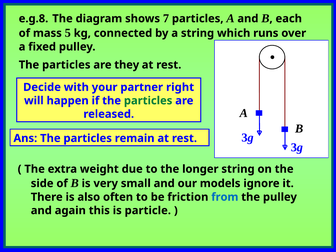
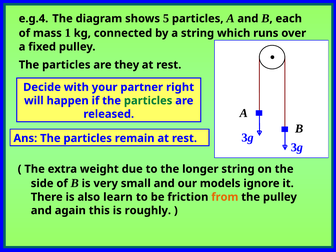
e.g.8: e.g.8 -> e.g.4 (33, 19)
7: 7 -> 5 (166, 18)
5: 5 -> 1 (68, 33)
often: often -> learn (118, 197)
from colour: blue -> orange (225, 197)
particle: particle -> roughly (148, 210)
